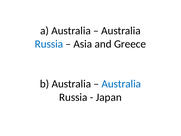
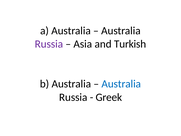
Russia colour: blue -> purple (49, 44)
Greece: Greece -> Turkish (130, 44)
Japan: Japan -> Greek (109, 97)
